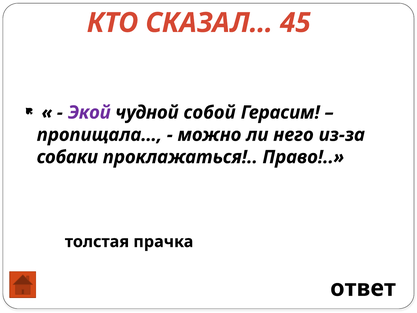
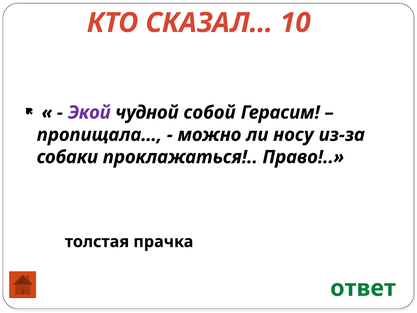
45: 45 -> 10 (295, 23)
него: него -> носу (293, 135)
ответ colour: black -> green (363, 288)
